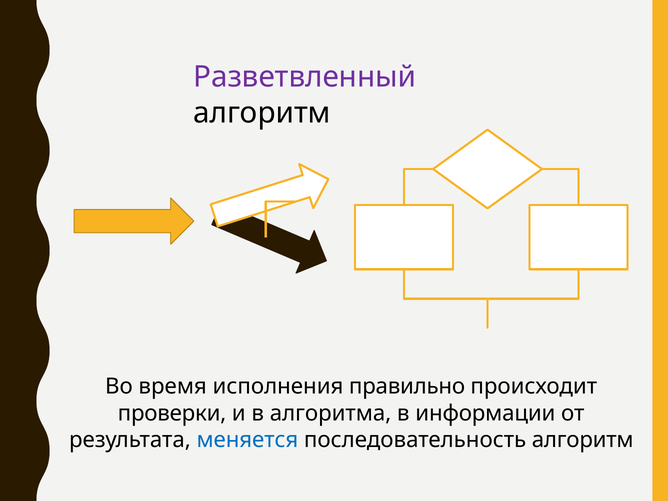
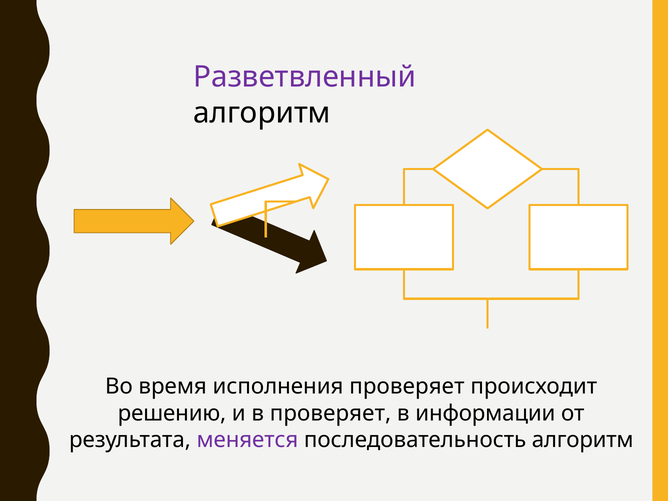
исполнения правильно: правильно -> проверяет (407, 387)
проверки: проверки -> решению (172, 413)
в алгоритма: алгоритма -> проверяет (330, 413)
меняется colour: blue -> purple (247, 440)
